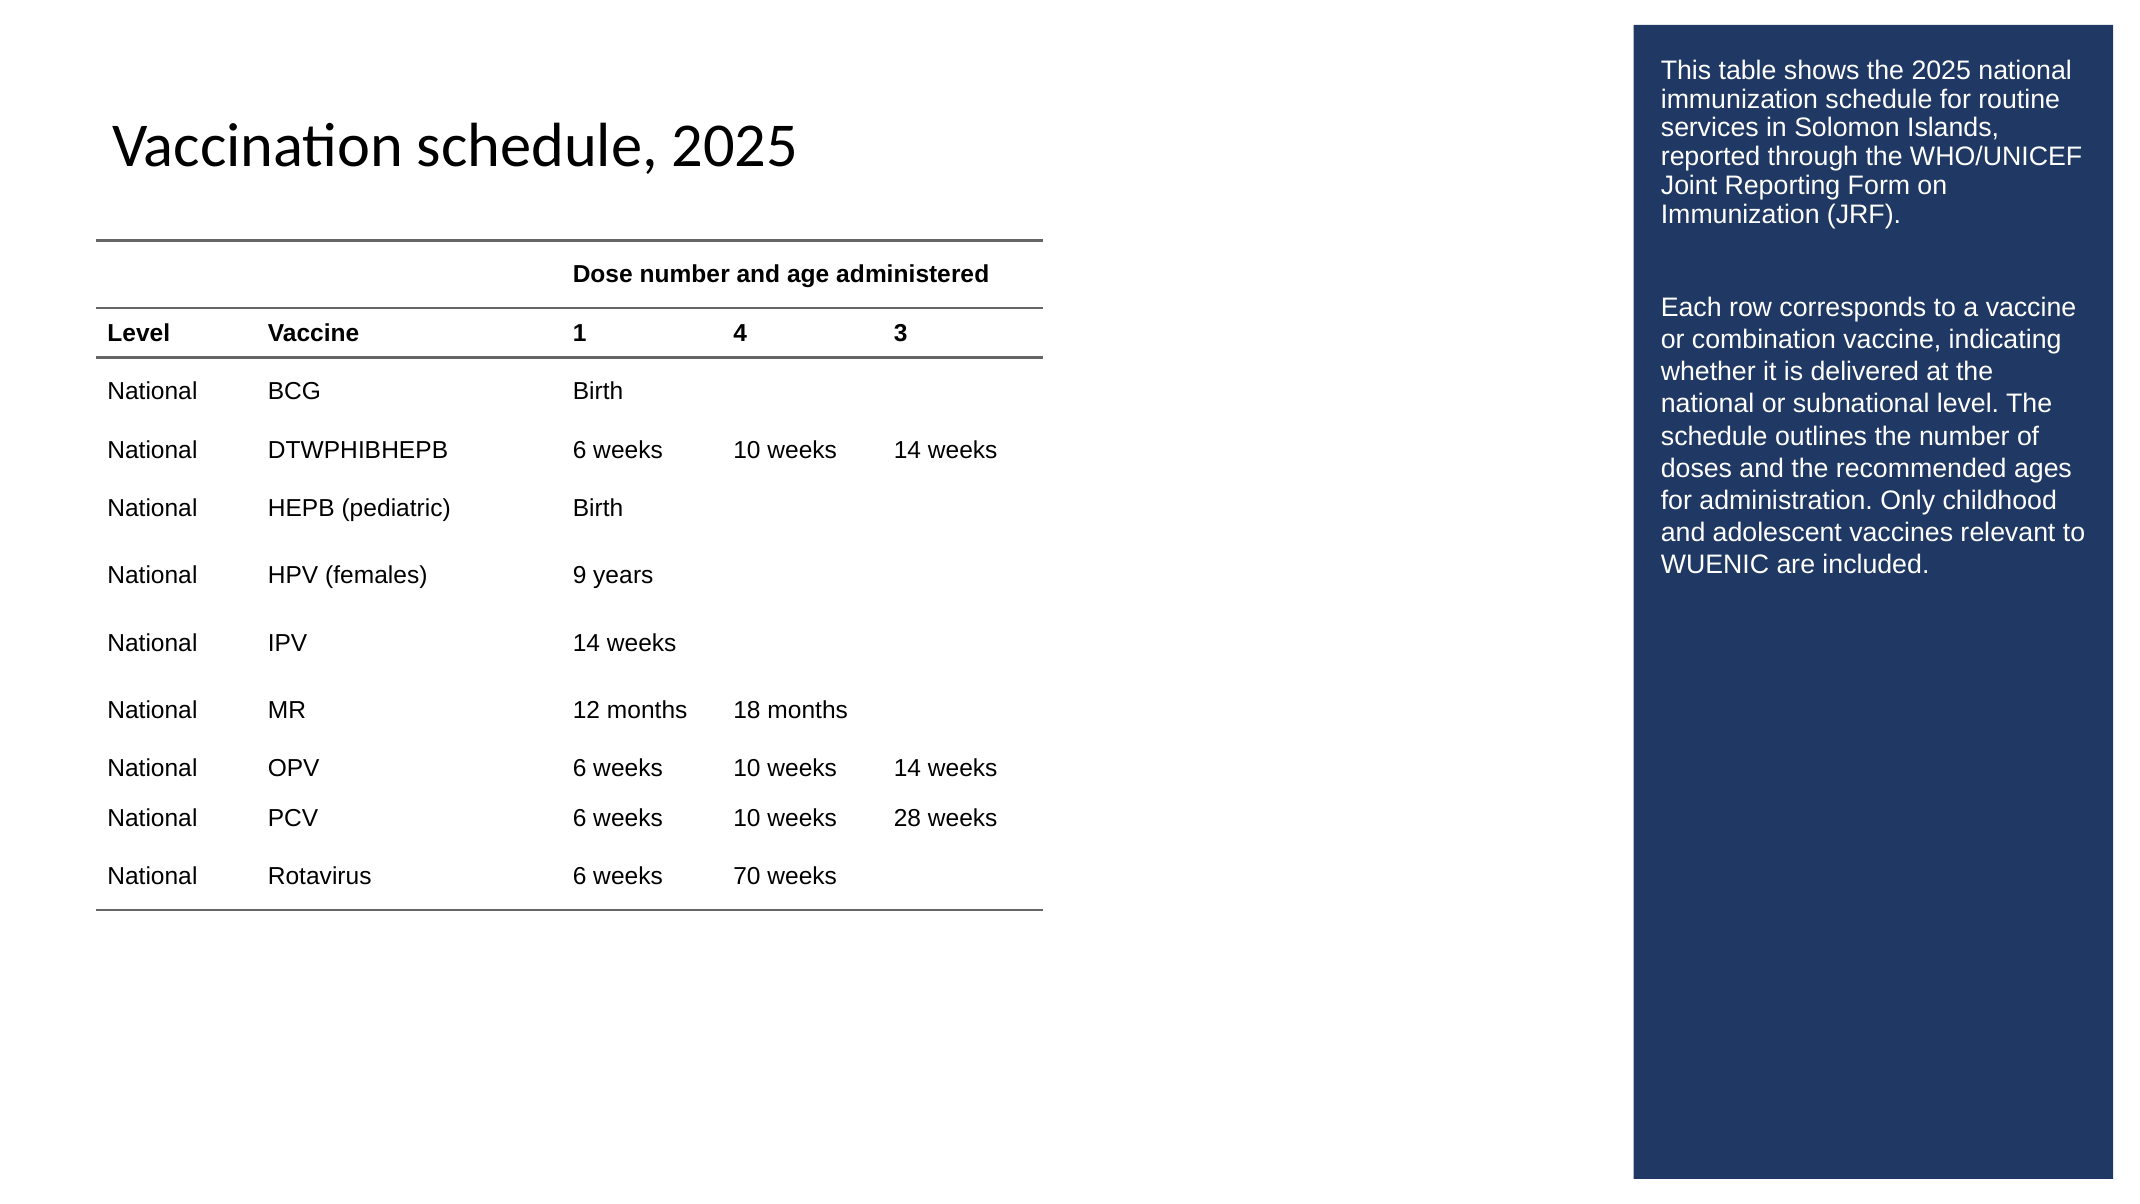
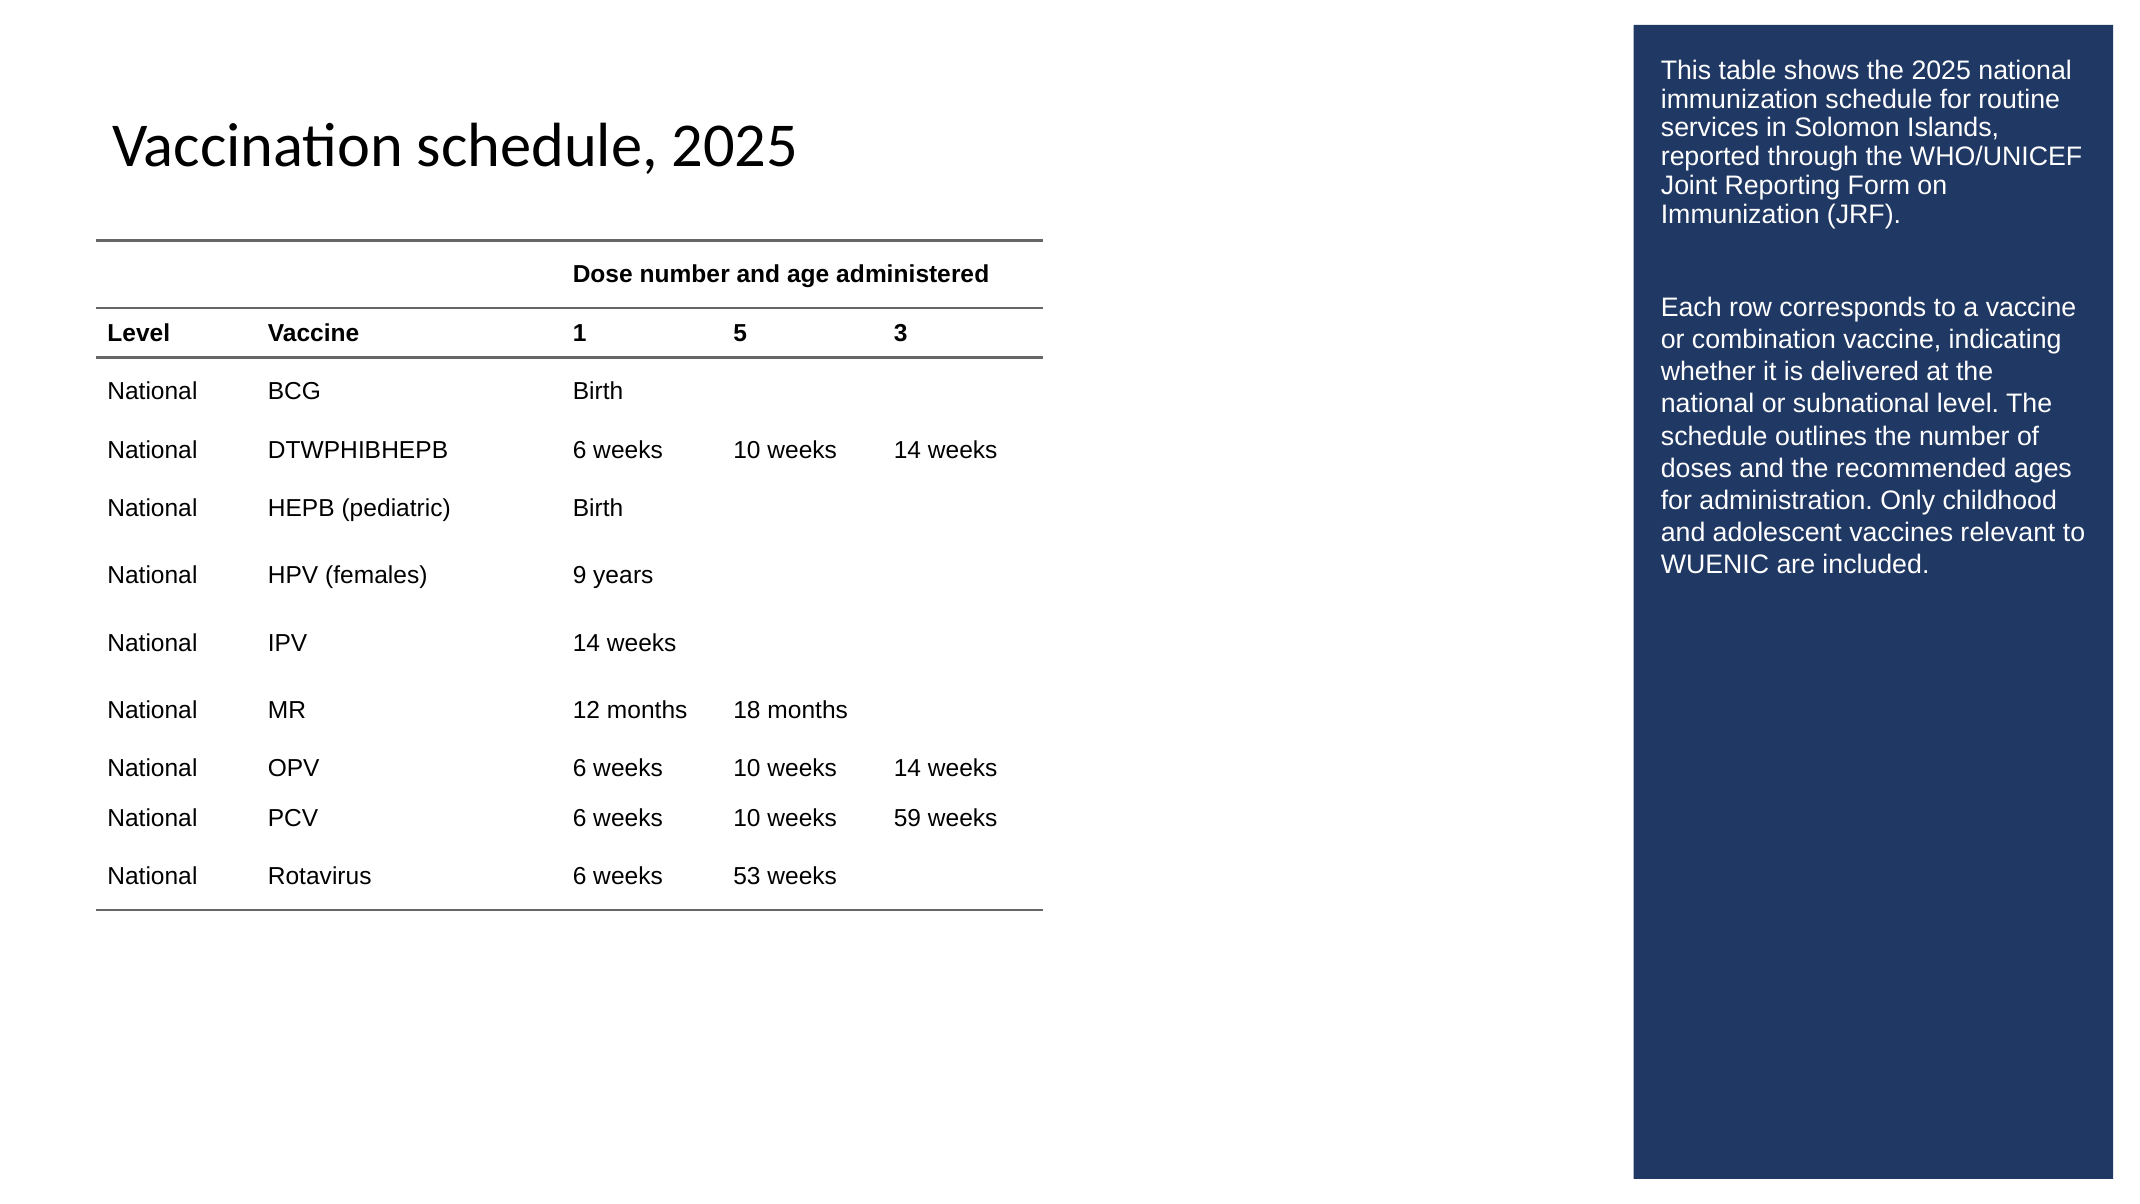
4: 4 -> 5 (740, 333)
28: 28 -> 59 (907, 818)
70: 70 -> 53 (747, 877)
